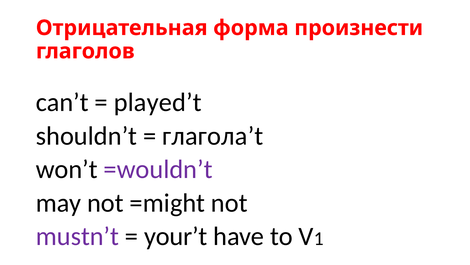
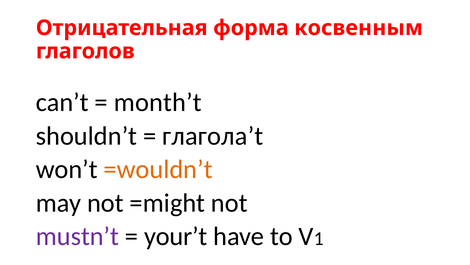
произнести: произнести -> косвенным (359, 28)
played’t: played’t -> month’t (158, 102)
=wouldn’t colour: purple -> orange (158, 169)
